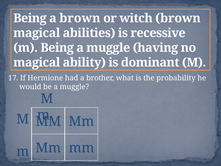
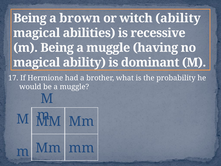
witch brown: brown -> ability (178, 18)
